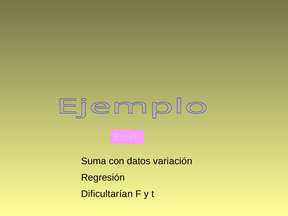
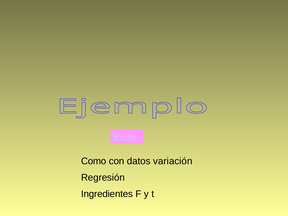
Suma: Suma -> Como (94, 161)
Dificultarían: Dificultarían -> Ingredientes (107, 194)
